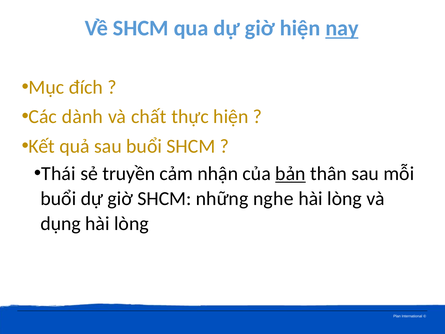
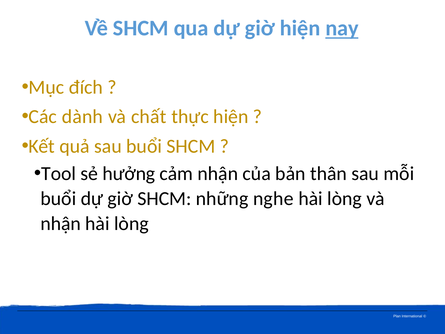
Thái: Thái -> Tool (59, 174)
truyền: truyền -> hưởng (129, 174)
bản underline: present -> none (290, 174)
dụng: dụng -> nhận (61, 223)
